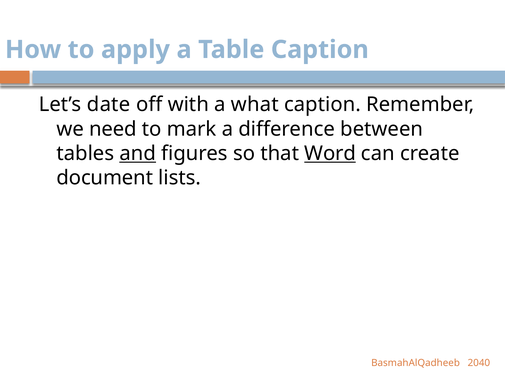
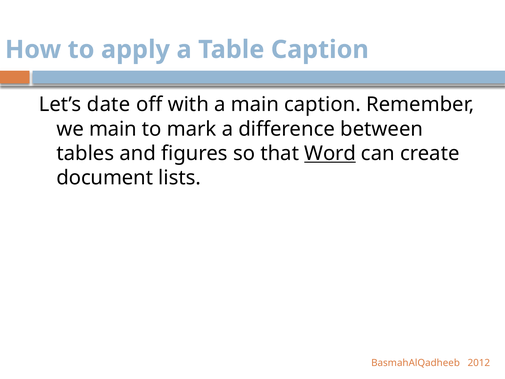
a what: what -> main (255, 104)
we need: need -> main (113, 129)
and underline: present -> none (138, 153)
2040: 2040 -> 2012 (479, 363)
